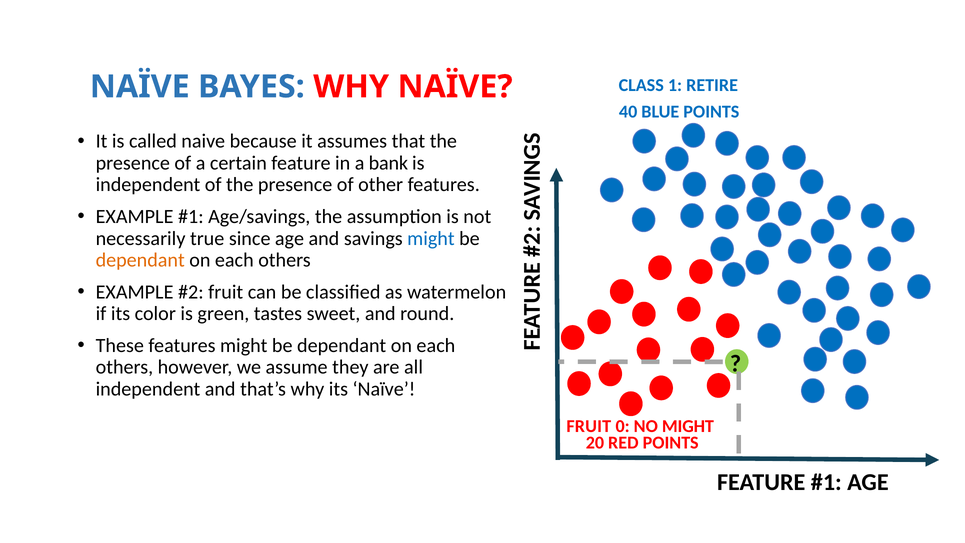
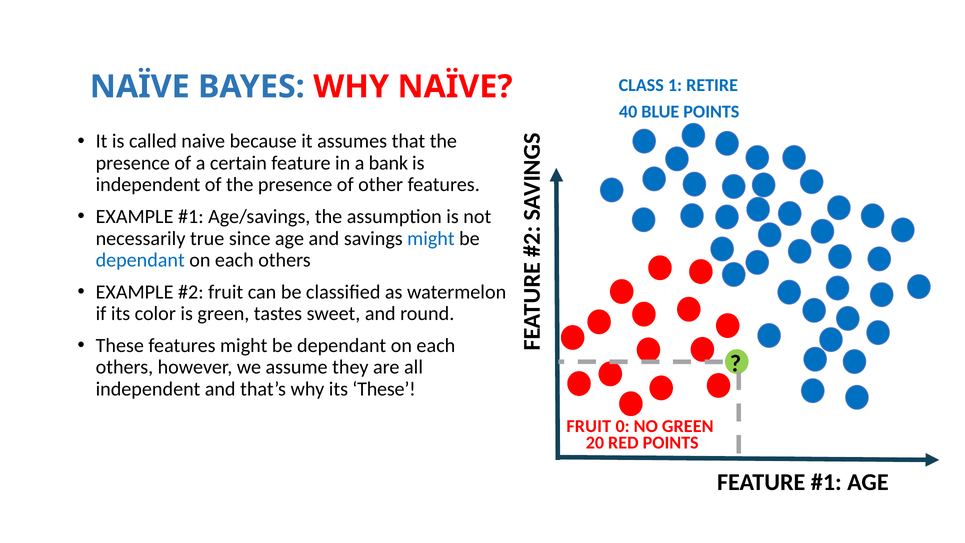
dependant colour: orange -> blue (140, 260)
its Naïve: Naïve -> These (384, 389)
NO MIGHT: MIGHT -> GREEN (688, 426)
